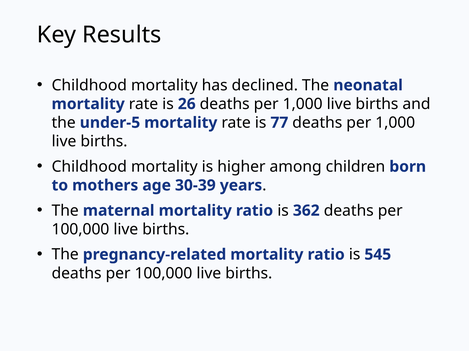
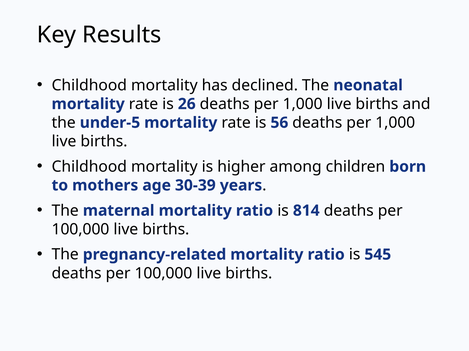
77: 77 -> 56 (279, 123)
362: 362 -> 814 (306, 211)
